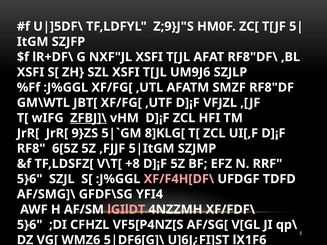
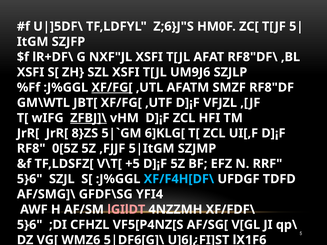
Z;9}J"S: Z;9}J"S -> Z;6}J"S (174, 26)
XF/FG[ underline: none -> present (112, 88)
9}ZS: 9}ZS -> 8}ZS (85, 133)
8]KLG[: 8]KLG[ -> 6]KLG[ (165, 133)
6[5Z: 6[5Z -> 0[5Z (65, 149)
+8: +8 -> +5 (133, 164)
XF/F4H[DF\ colour: pink -> light blue (179, 179)
